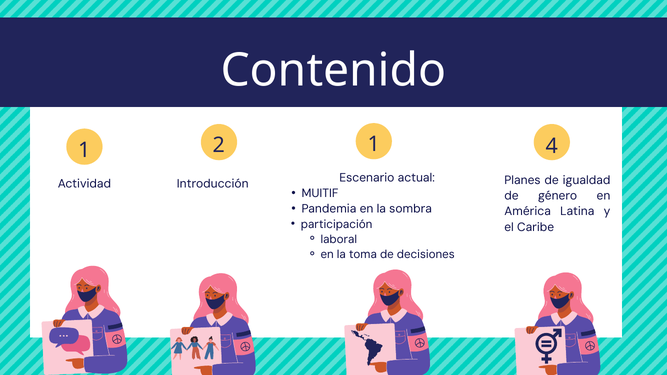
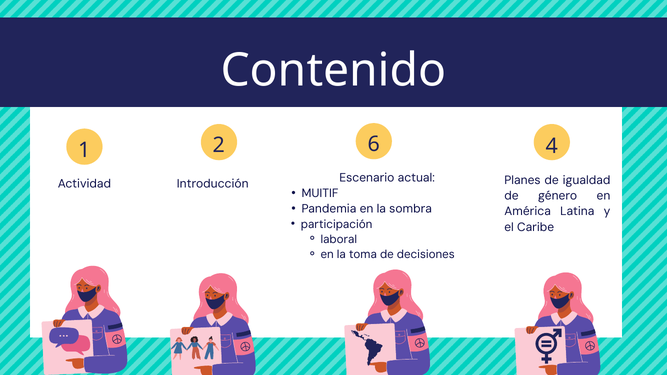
2 1: 1 -> 6 (374, 144)
